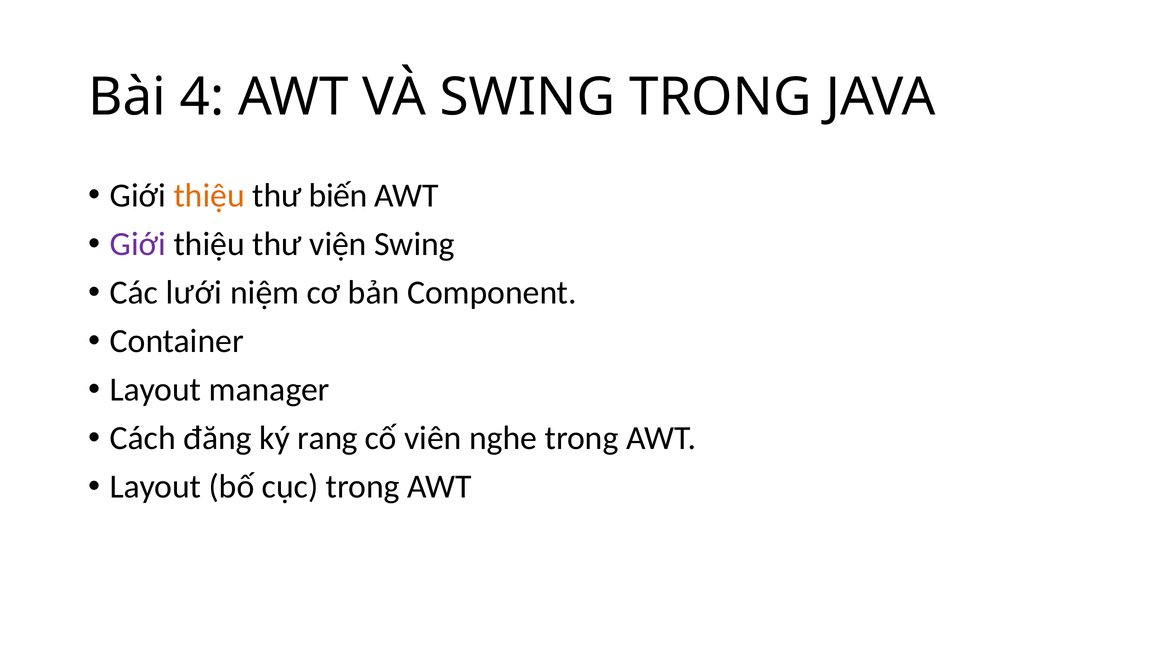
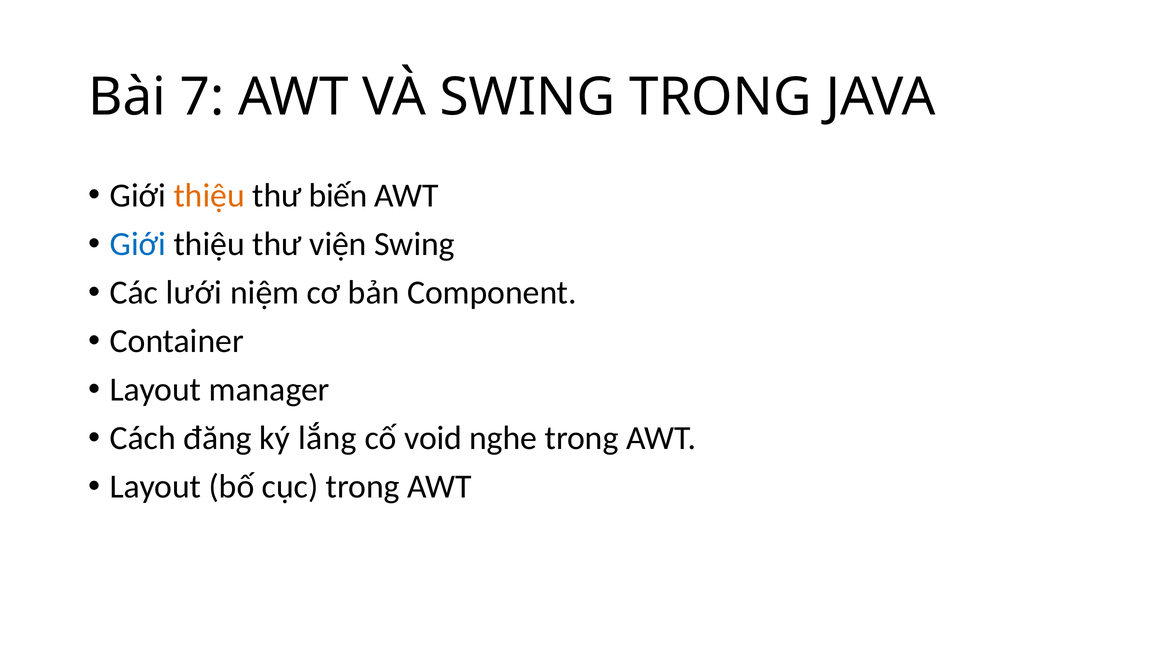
4: 4 -> 7 (202, 97)
Giới colour: purple -> blue (138, 244)
rang: rang -> lắng (327, 438)
viên: viên -> void (433, 438)
